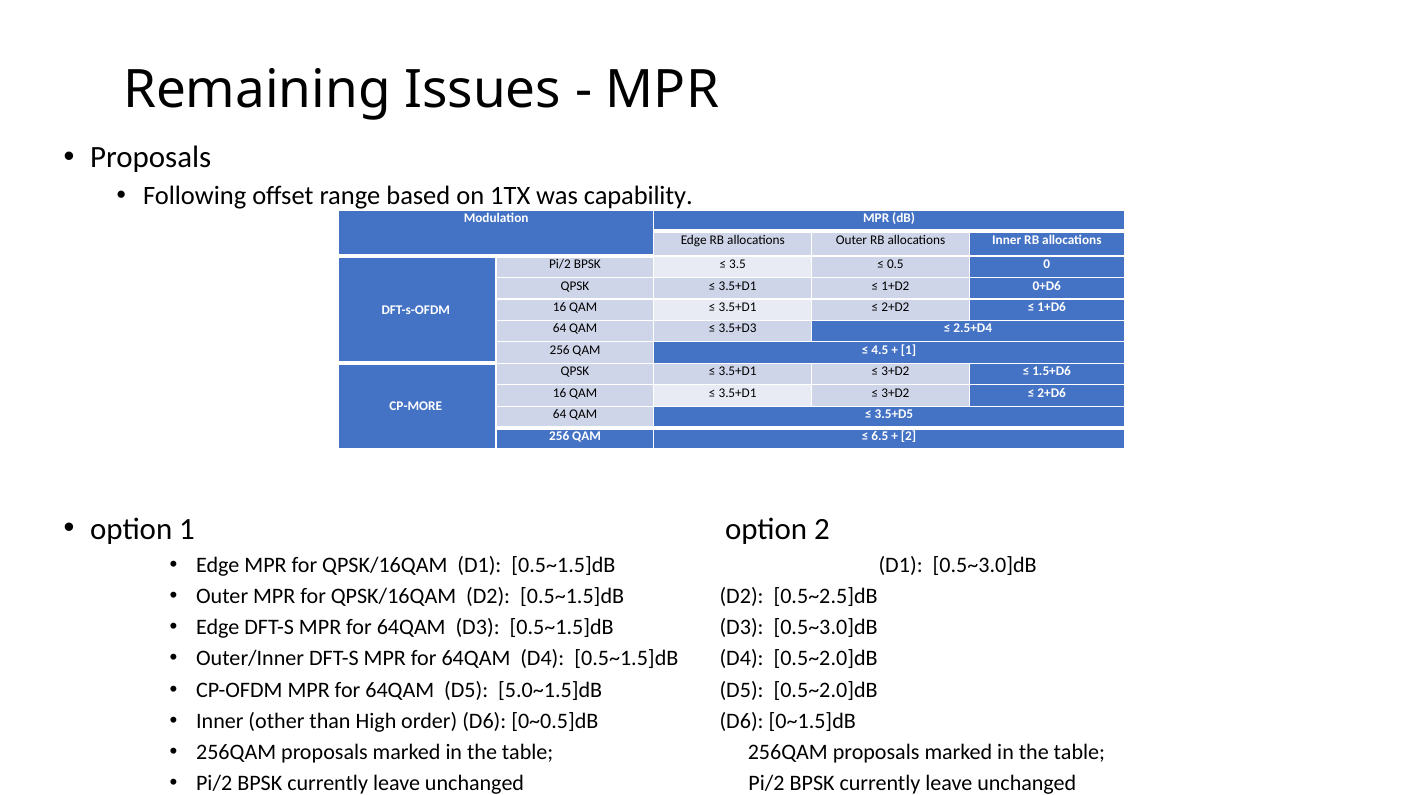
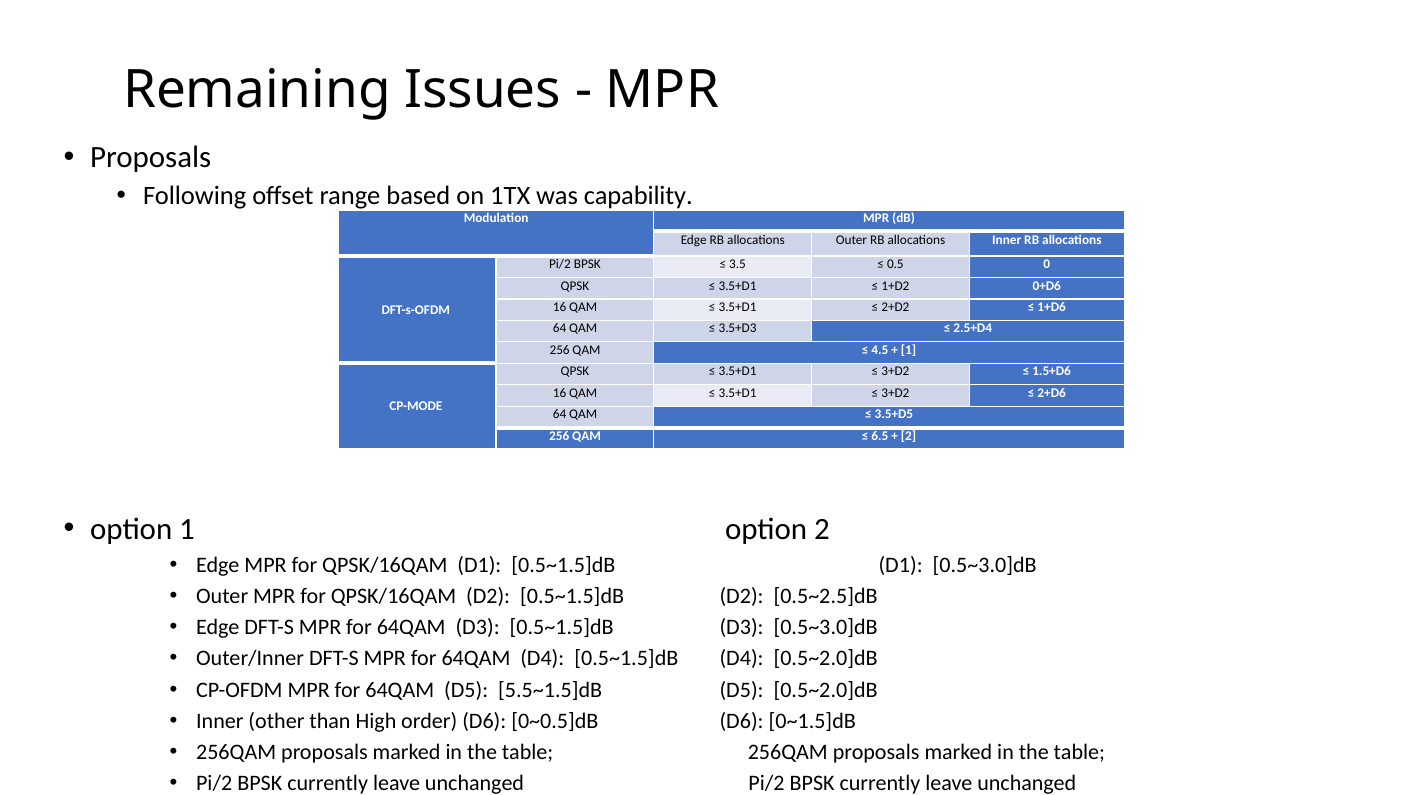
CP-MORE: CP-MORE -> CP-MODE (416, 407)
5.0~1.5]dB: 5.0~1.5]dB -> 5.5~1.5]dB (550, 690)
